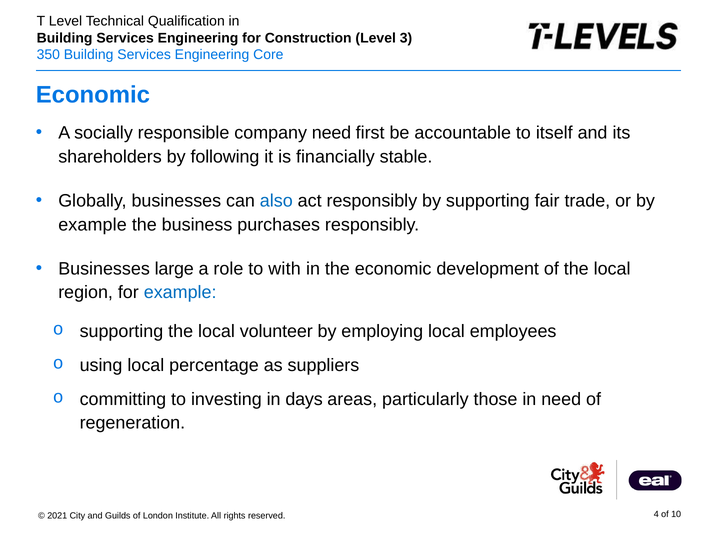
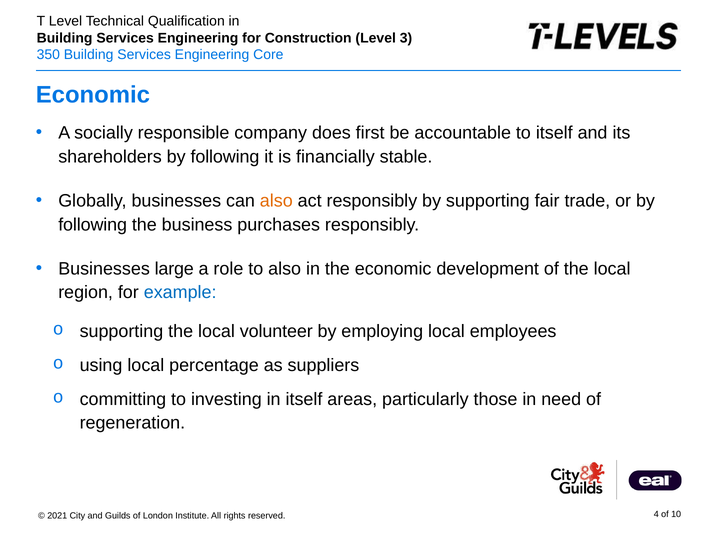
company need: need -> does (331, 133)
also colour: blue -> orange (276, 201)
example: example -> following (93, 225)
to with: with -> also (285, 268)
in days: days -> itself (304, 399)
